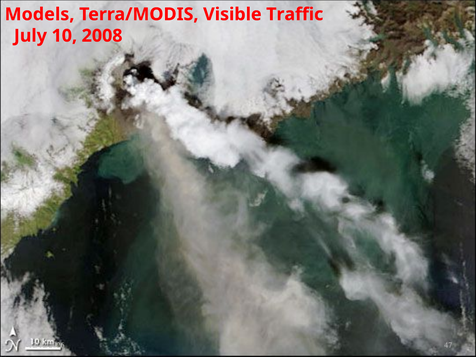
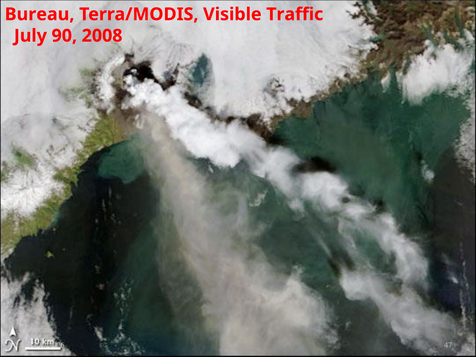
Models: Models -> Bureau (40, 14)
10: 10 -> 90 (64, 36)
